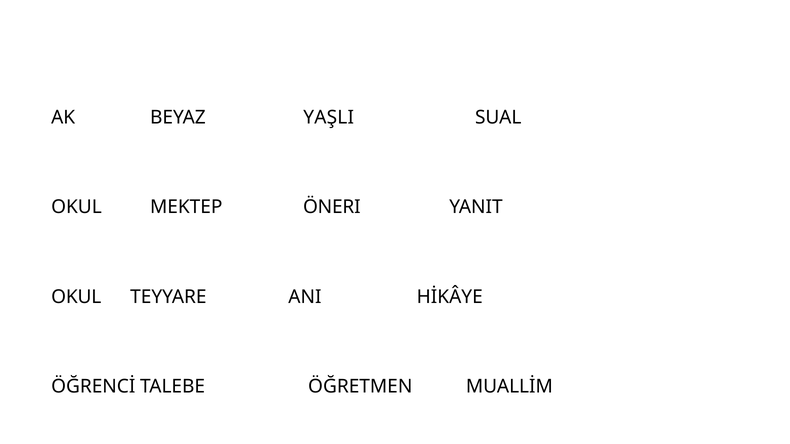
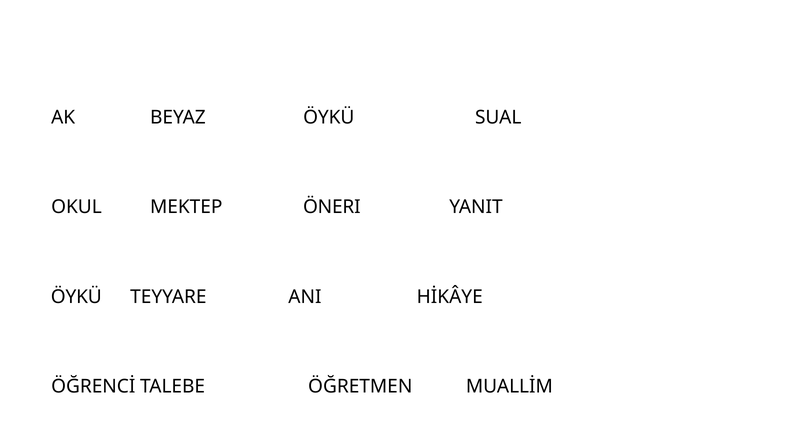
BEYAZ YAŞLI: YAŞLI -> ÖYKÜ (329, 117)
OKUL: OKUL -> ÖYKÜ (76, 297)
